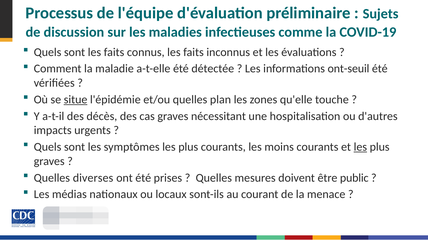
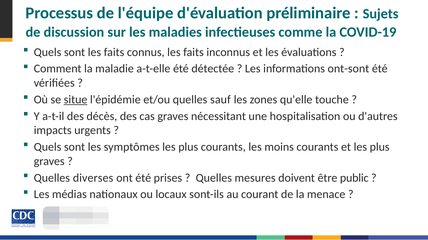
ont-seuil: ont-seuil -> ont-sont (348, 69)
plan: plan -> sauf (220, 100)
les underline: present -> none (360, 147)
